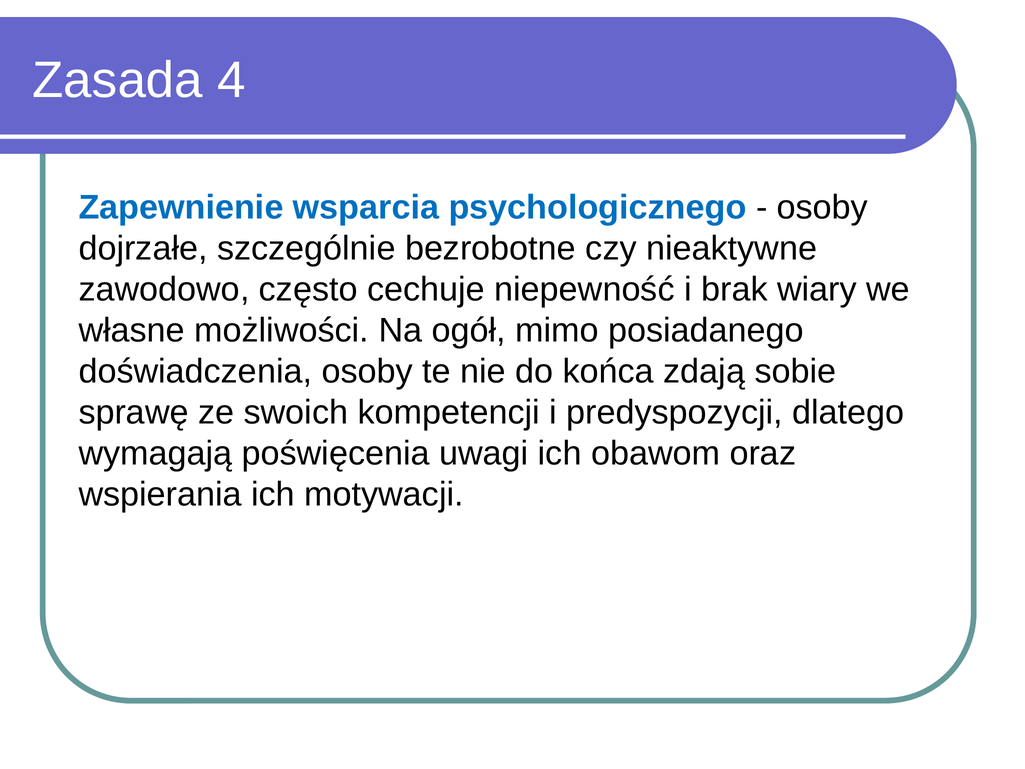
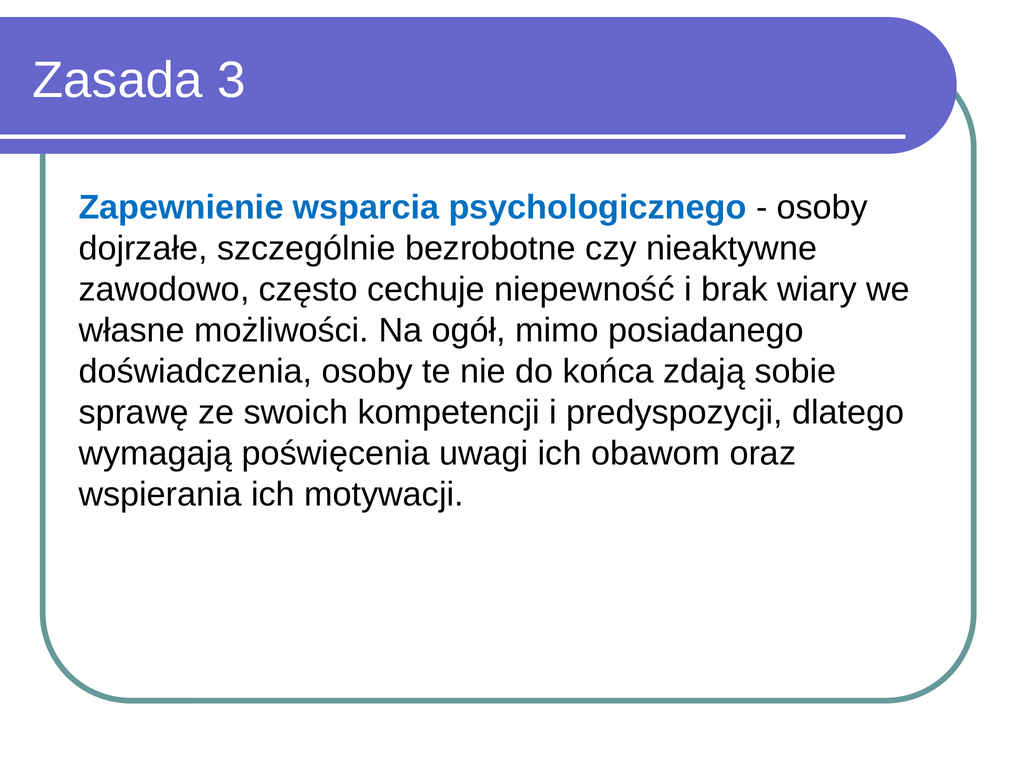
4: 4 -> 3 (231, 80)
